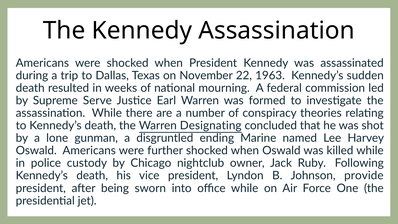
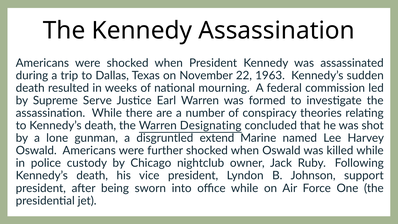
ending: ending -> extend (217, 138)
provide: provide -> support (364, 176)
